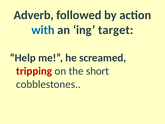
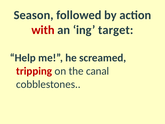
Adverb: Adverb -> Season (34, 15)
with colour: blue -> red (43, 30)
short: short -> canal (98, 71)
